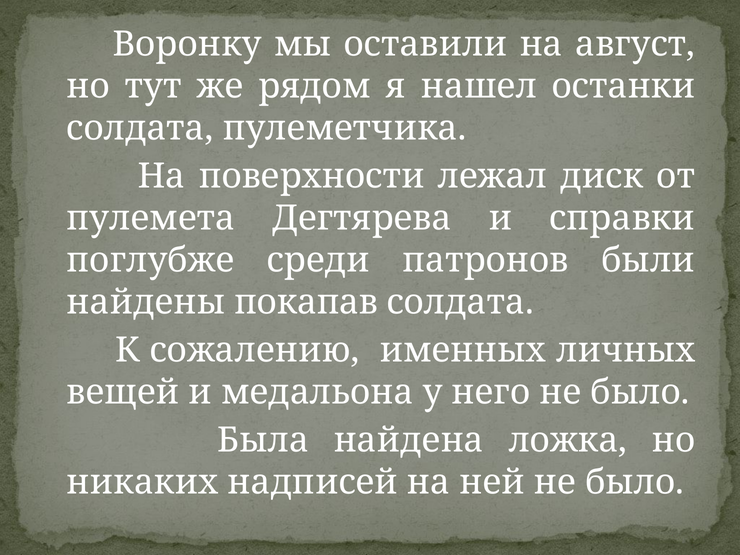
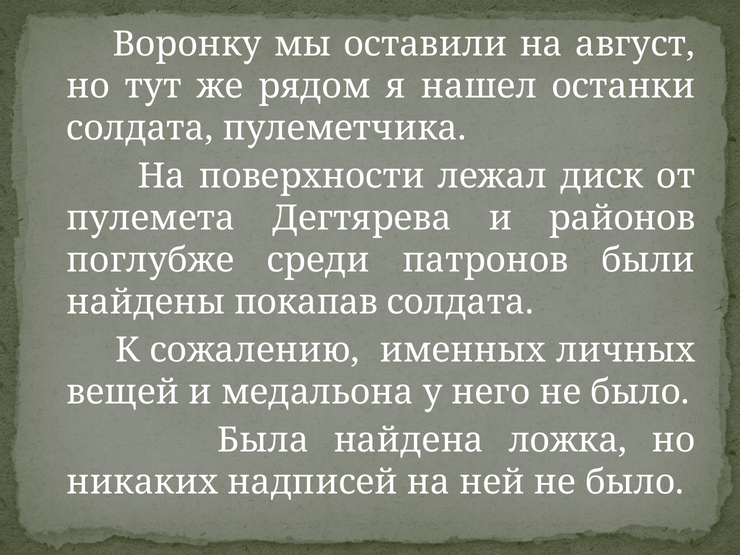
справки: справки -> районов (622, 218)
